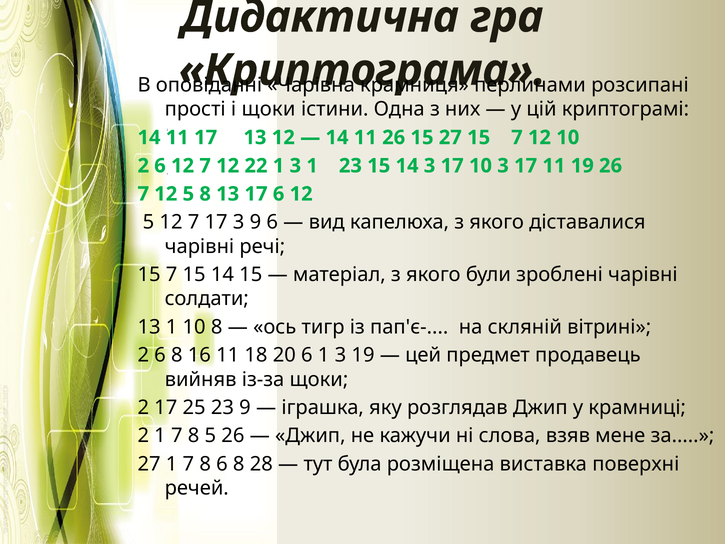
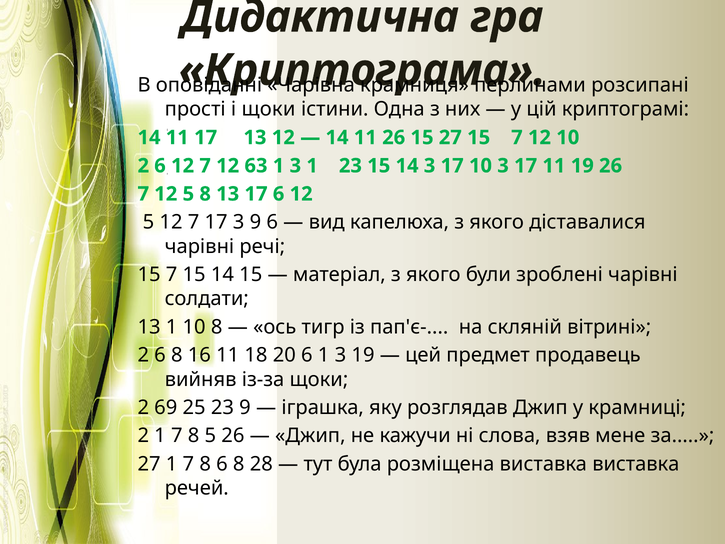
22: 22 -> 63 (256, 166)
2 17: 17 -> 69 (166, 407)
виставка поверхні: поверхні -> виставка (636, 464)
